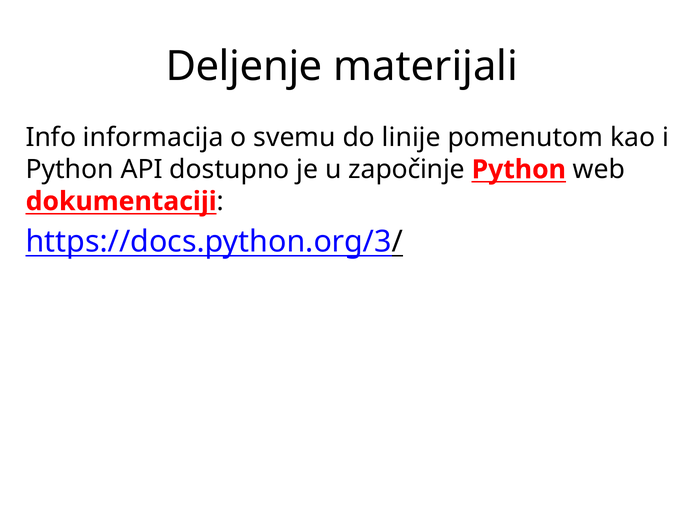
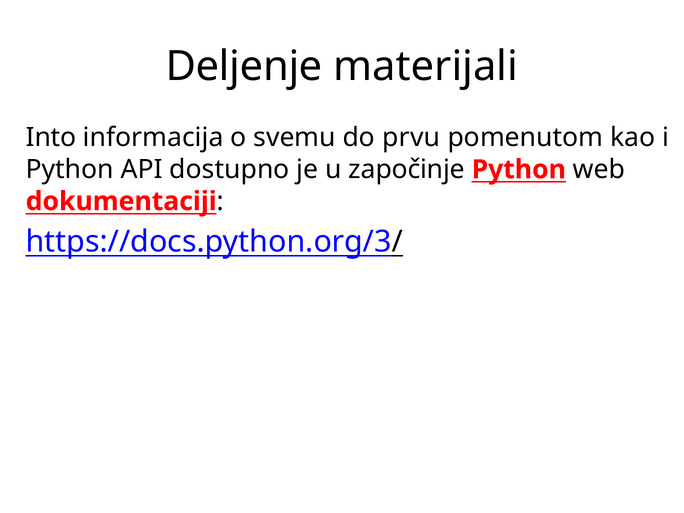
Info: Info -> Into (51, 138)
linije: linije -> prvu (411, 138)
